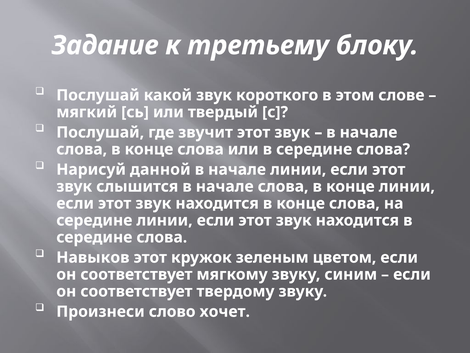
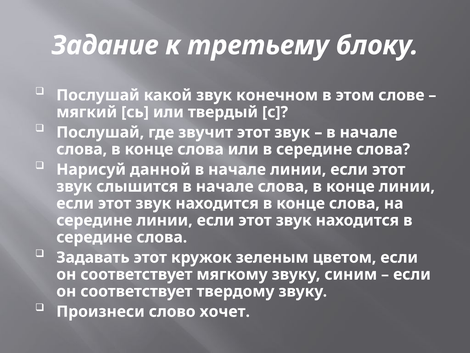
короткого: короткого -> конечном (277, 95)
Навыков: Навыков -> Задавать (93, 257)
